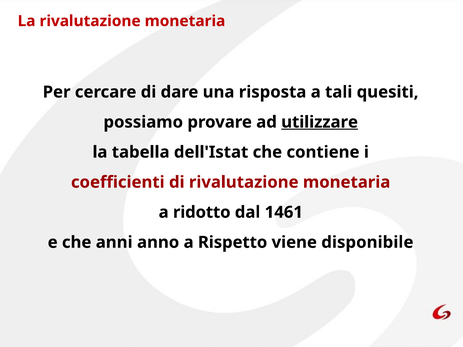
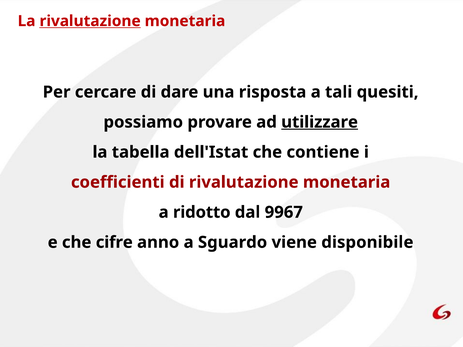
rivalutazione underline: none -> present (90, 21)
1461: 1461 -> 9967 (284, 212)
anni: anni -> cifre (114, 242)
Rispetto: Rispetto -> Sguardo (233, 242)
